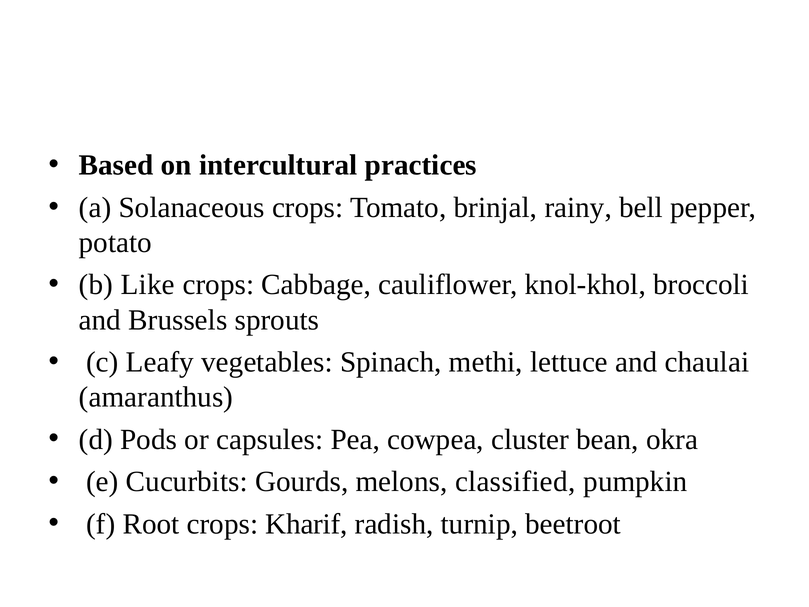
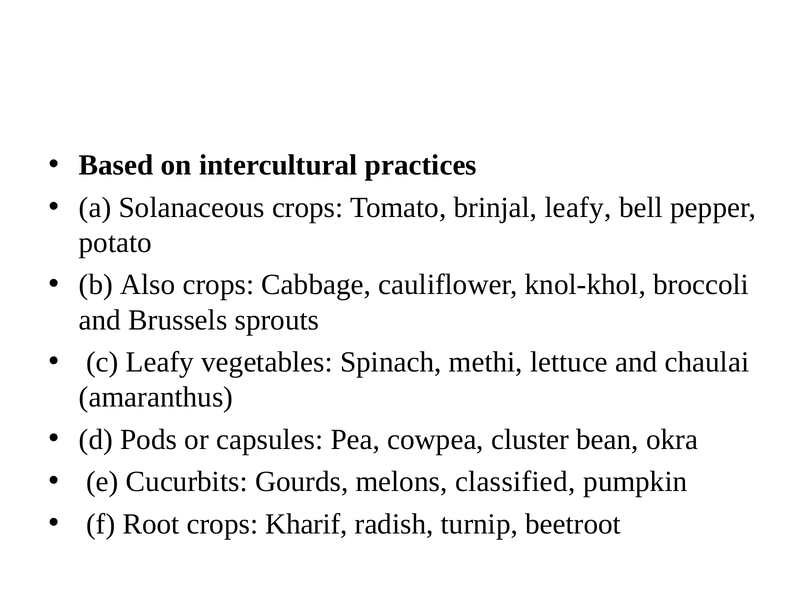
brinjal rainy: rainy -> leafy (578, 207)
Like: Like -> Also (148, 285)
